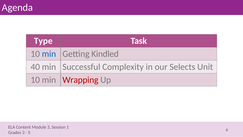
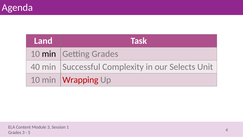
Type: Type -> Land (43, 41)
min colour: blue -> black (49, 54)
Getting Kindled: Kindled -> Grades (105, 54)
